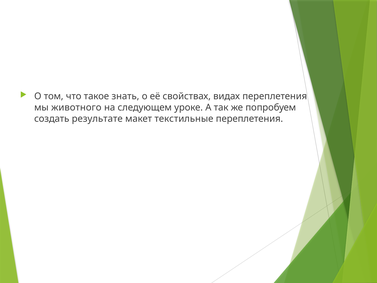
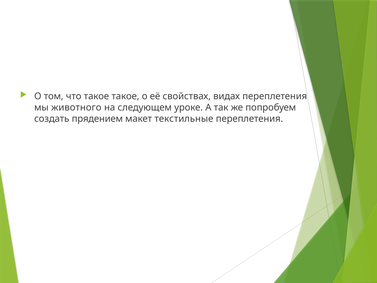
такое знать: знать -> такое (125, 96)
результате: результате -> прядением (97, 119)
